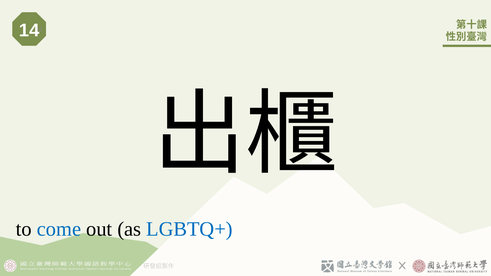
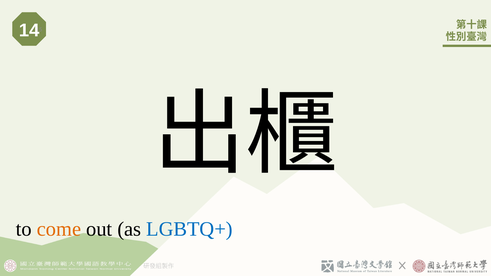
come colour: blue -> orange (59, 229)
